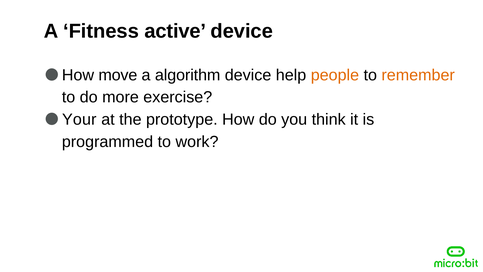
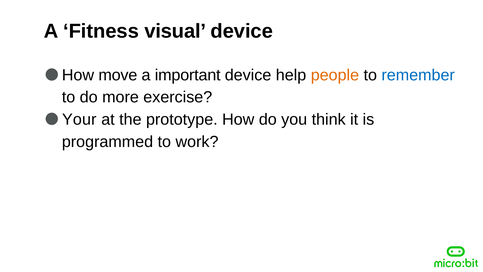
active: active -> visual (175, 31)
algorithm: algorithm -> important (188, 75)
remember colour: orange -> blue (418, 75)
